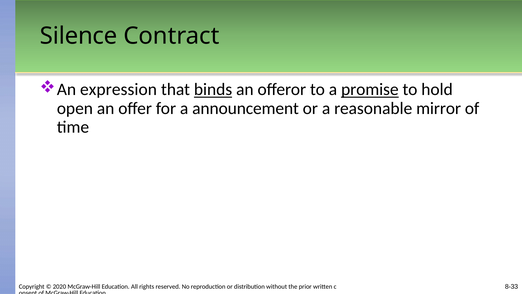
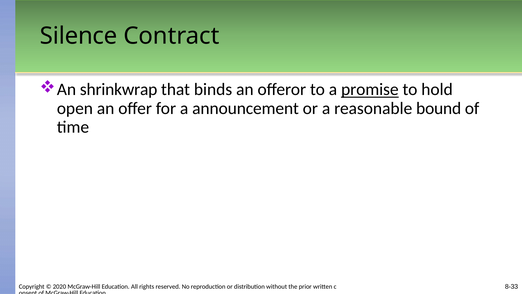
expression: expression -> shrinkwrap (119, 89)
binds underline: present -> none (213, 89)
mirror: mirror -> bound (439, 108)
